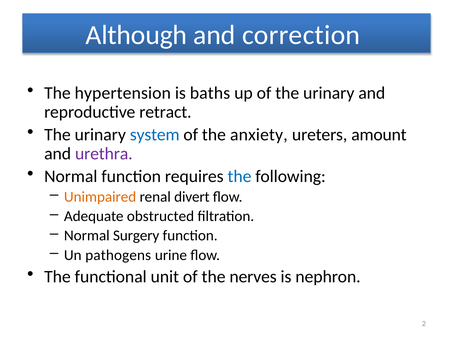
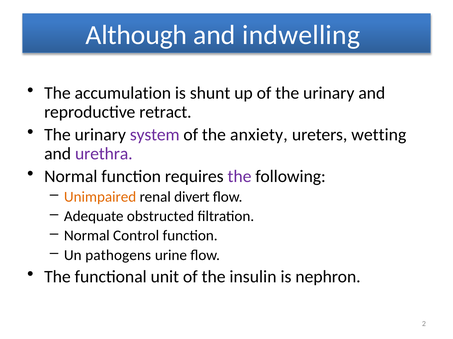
correction: correction -> indwelling (301, 35)
hypertension: hypertension -> accumulation (123, 93)
baths: baths -> shunt (210, 93)
system colour: blue -> purple (155, 135)
amount: amount -> wetting (379, 135)
the colour: blue -> purple (239, 177)
Surgery: Surgery -> Control (136, 236)
nerves: nerves -> insulin (253, 277)
